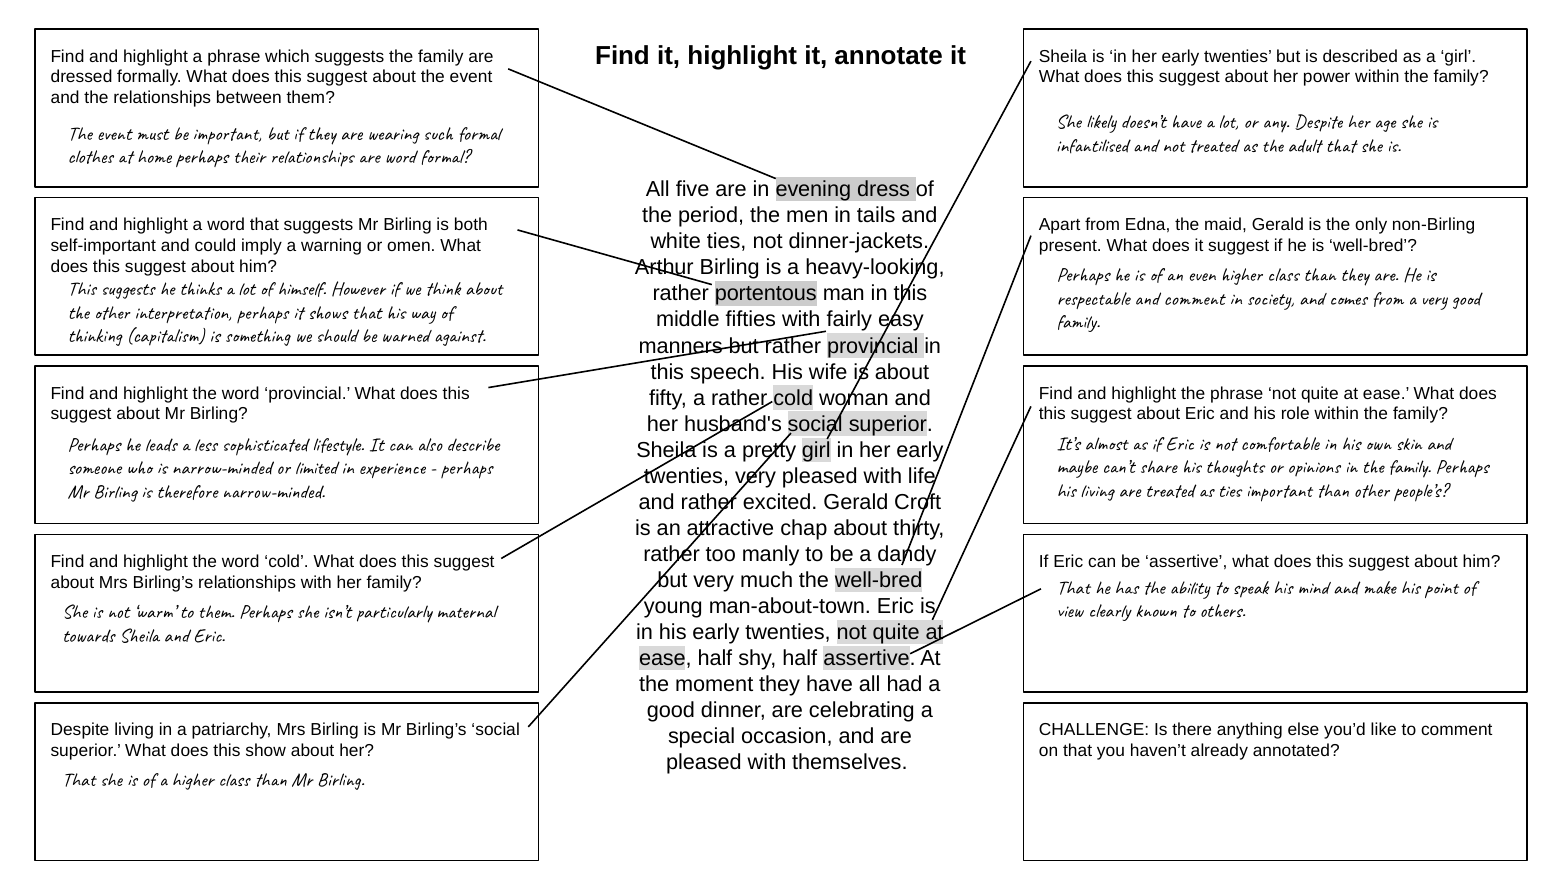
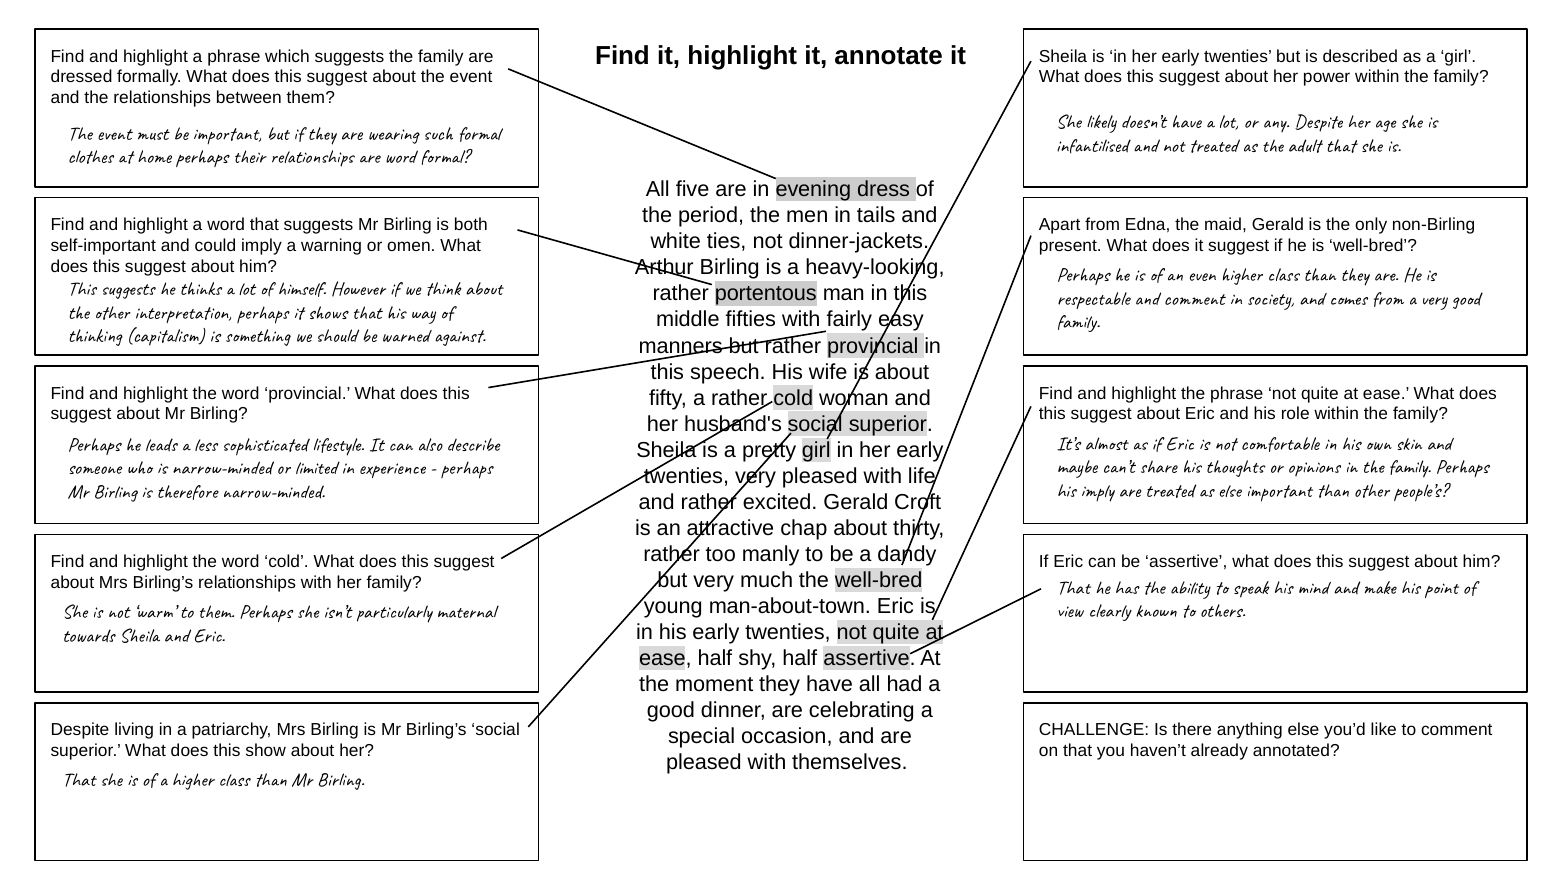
his living: living -> imply (1097, 491)
as ties: ties -> else (1229, 491)
